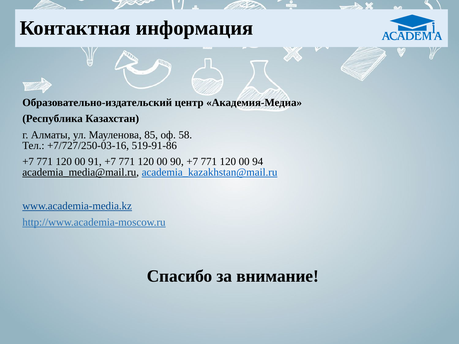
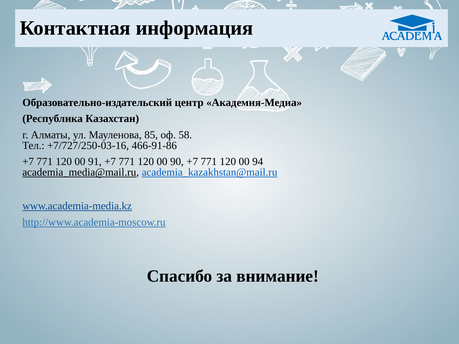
519-91-86: 519-91-86 -> 466-91-86 (154, 146)
